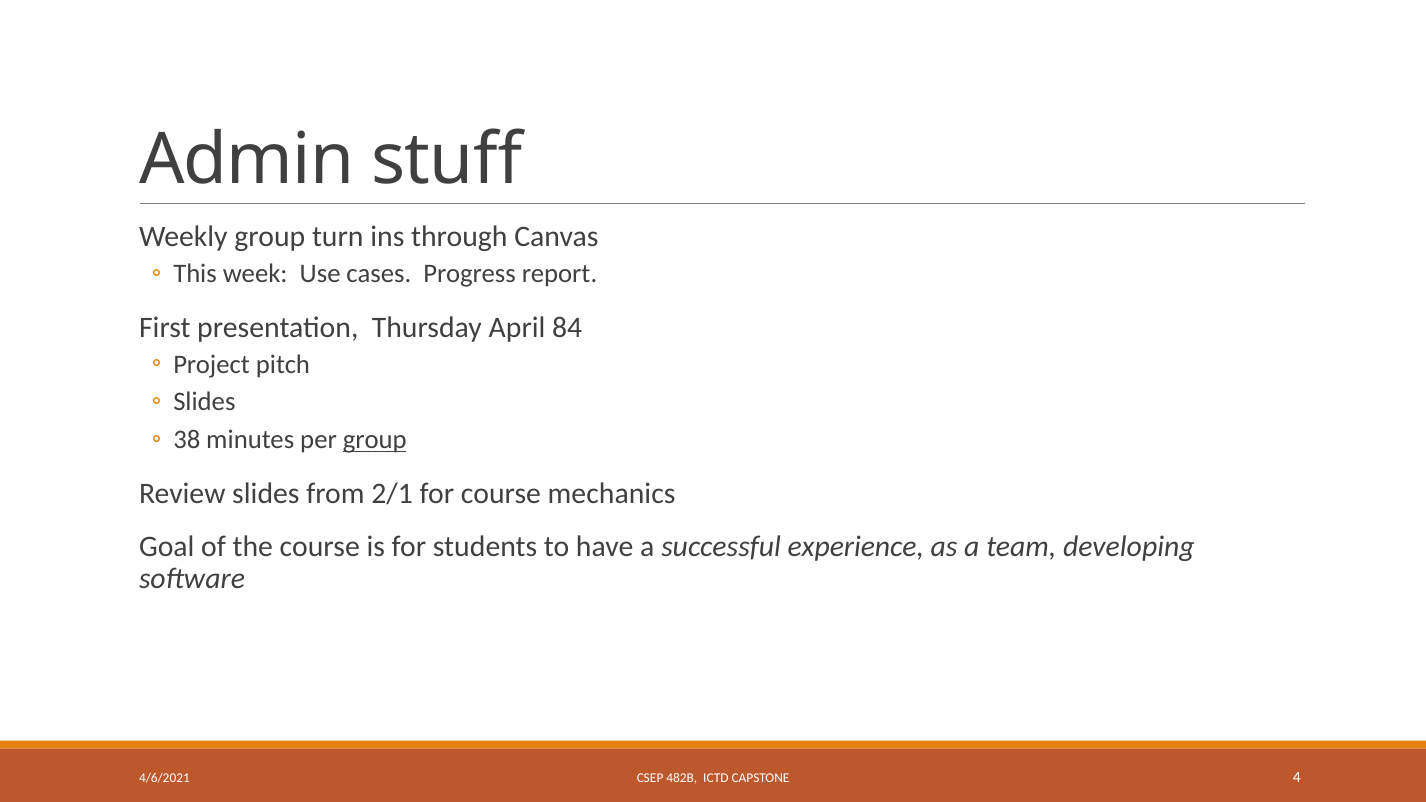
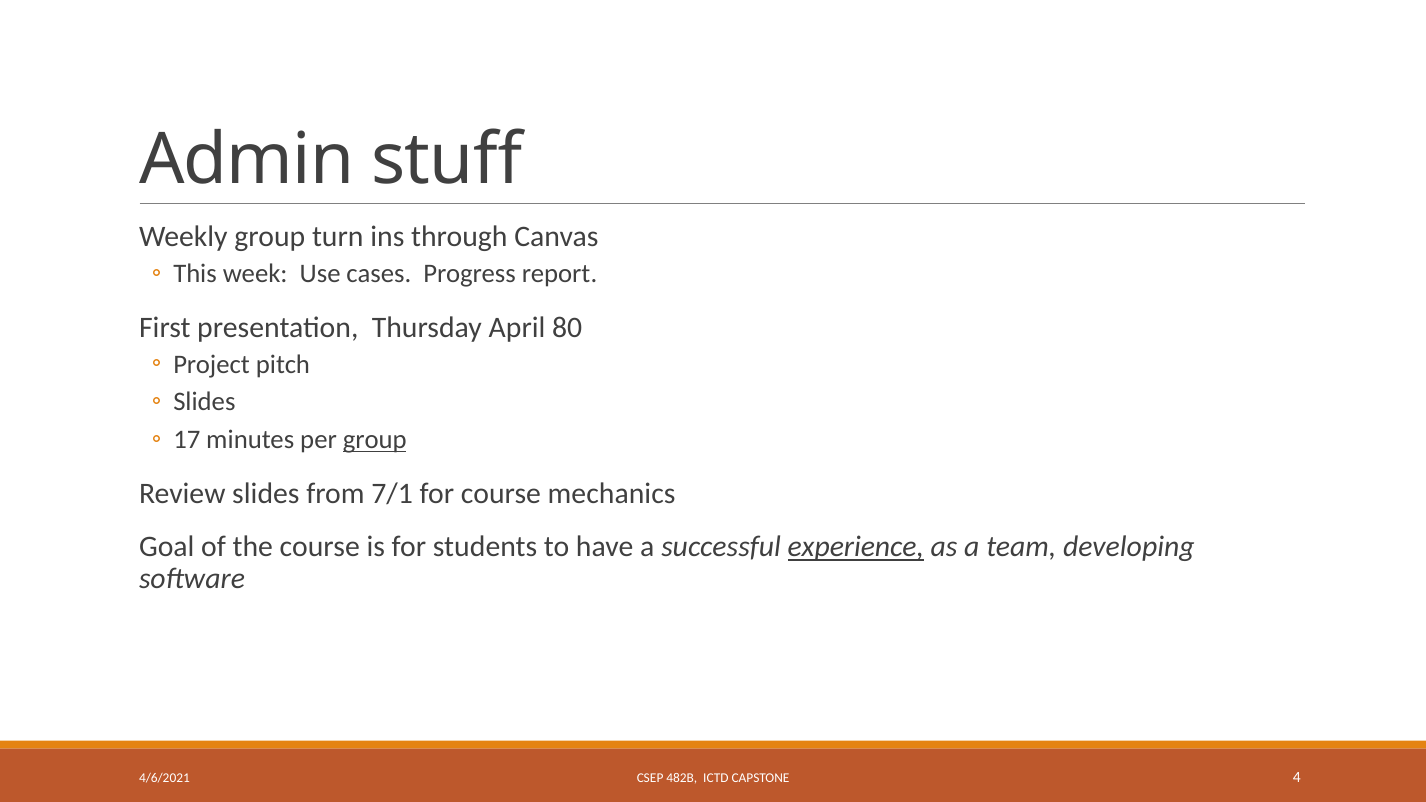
84: 84 -> 80 (567, 328)
38: 38 -> 17 (187, 440)
2/1: 2/1 -> 7/1 (392, 494)
experience underline: none -> present (856, 547)
